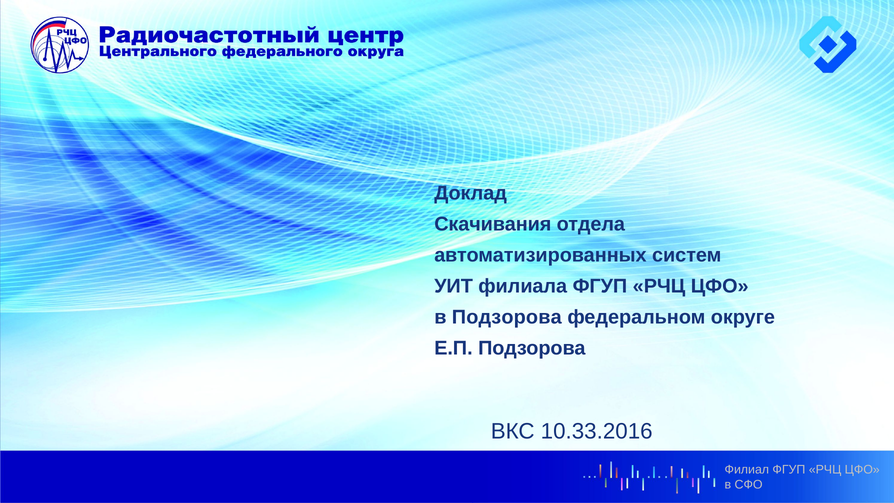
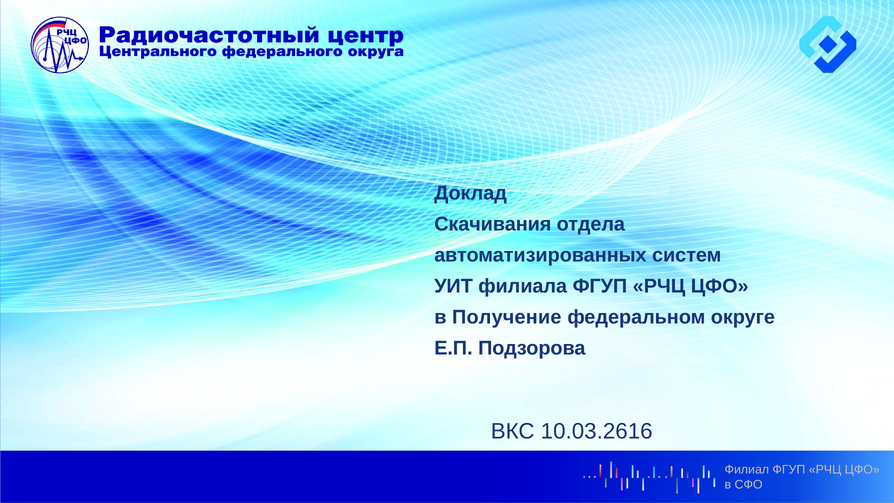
в Подзорова: Подзорова -> Получение (507, 317)
10.33.2016: 10.33.2016 -> 10.03.2616 (597, 431)
